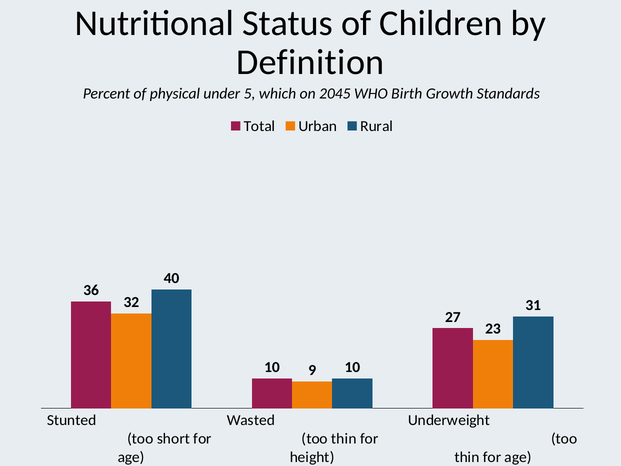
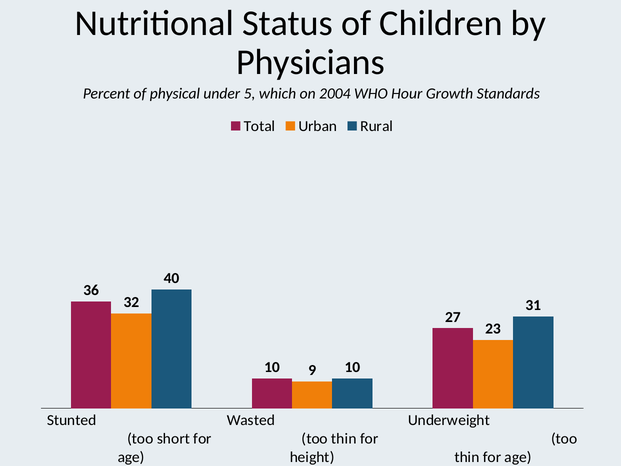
Definition: Definition -> Physicians (311, 62)
2045: 2045 -> 2004 (335, 94)
Birth: Birth -> Hour (407, 94)
